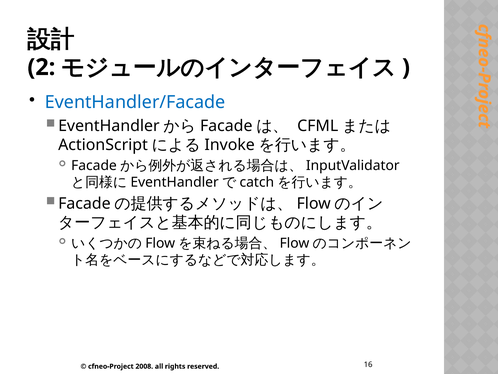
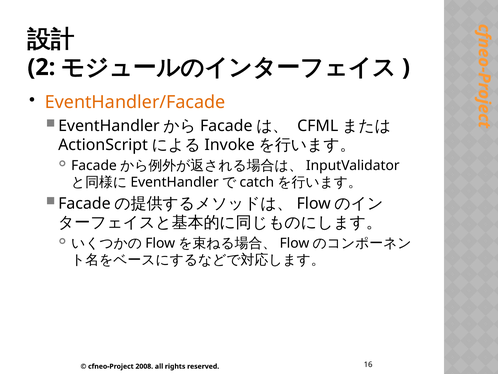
EventHandler/Facade colour: blue -> orange (135, 102)
